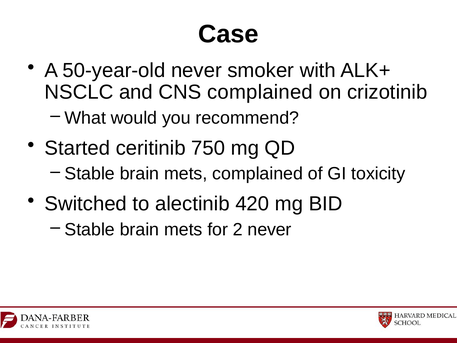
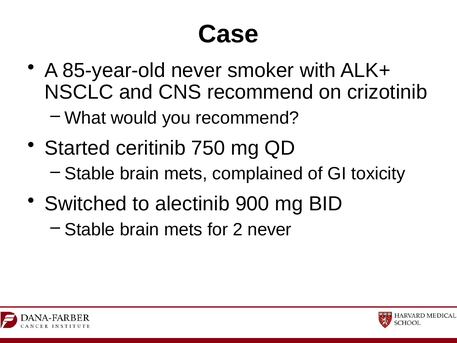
50-year-old: 50-year-old -> 85-year-old (114, 70)
CNS complained: complained -> recommend (260, 92)
420: 420 -> 900 (252, 204)
